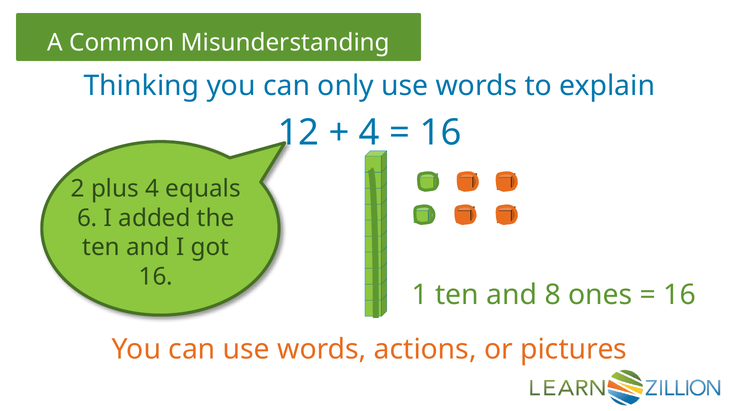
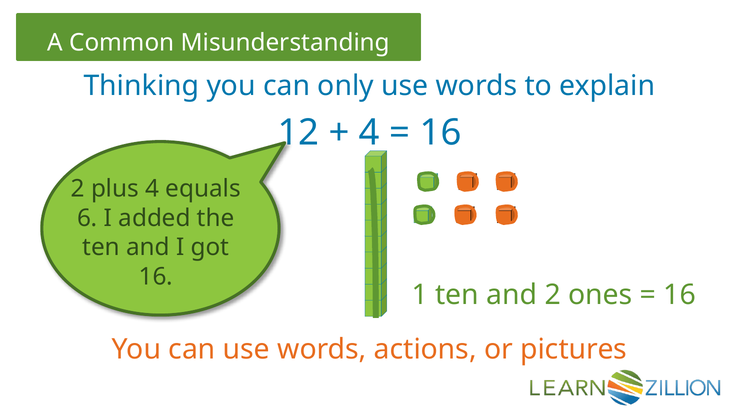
and 8: 8 -> 2 (553, 295)
